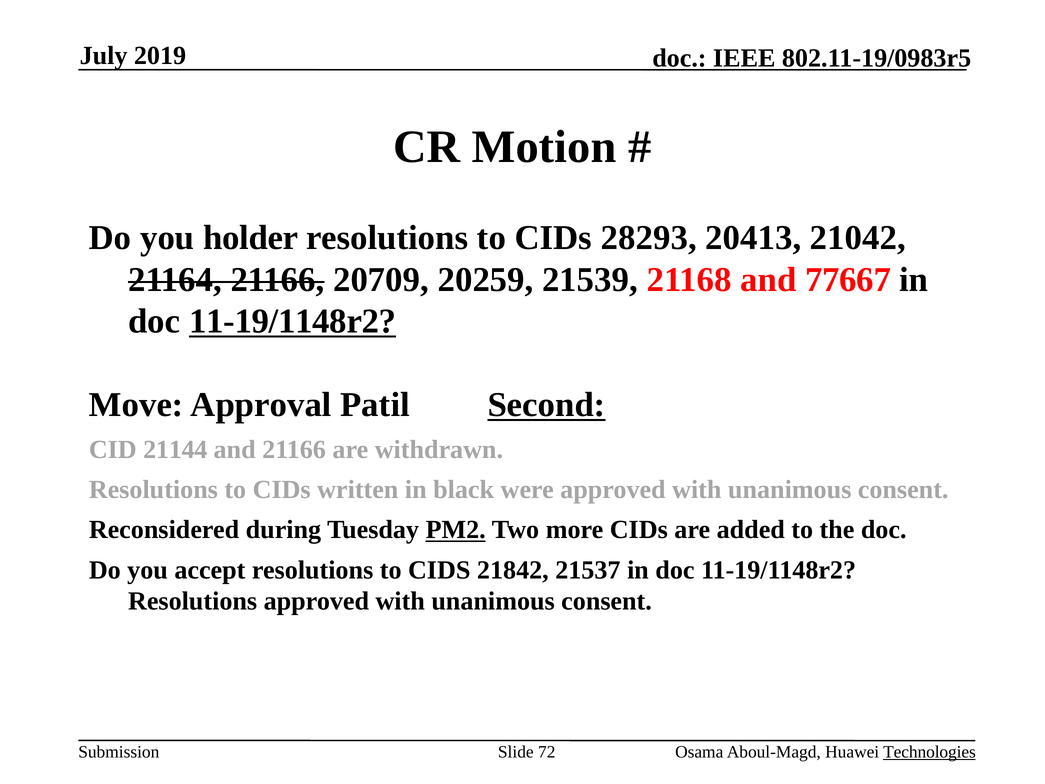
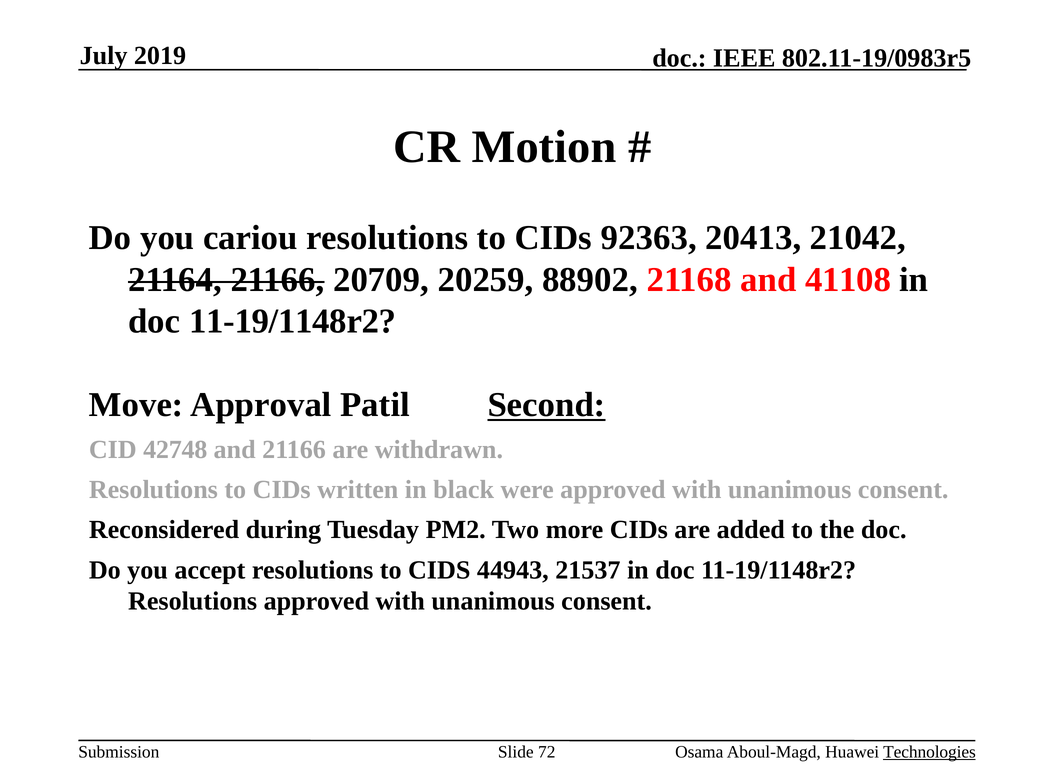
holder: holder -> cariou (250, 238)
28293: 28293 -> 92363 (649, 238)
21539: 21539 -> 88902 (590, 279)
77667: 77667 -> 41108 (848, 279)
11-19/1148r2 underline: present -> none (293, 321)
21144: 21144 -> 42748 (175, 449)
PM2 underline: present -> none (456, 530)
21842: 21842 -> 44943 (513, 570)
